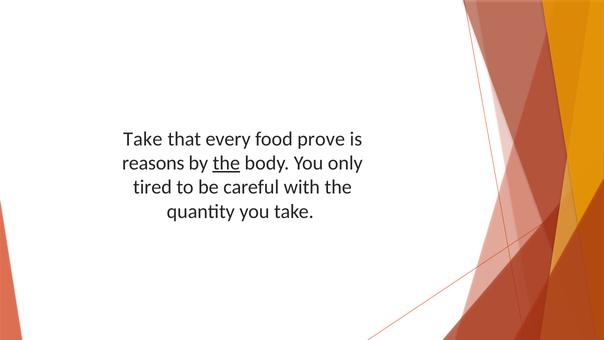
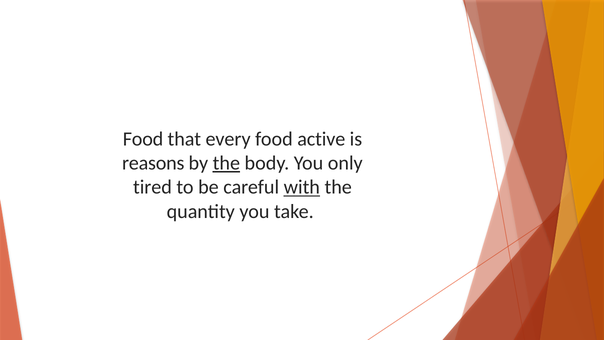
Take: Take -> Food (143, 139)
prove: prove -> active (321, 139)
with underline: none -> present (302, 187)
